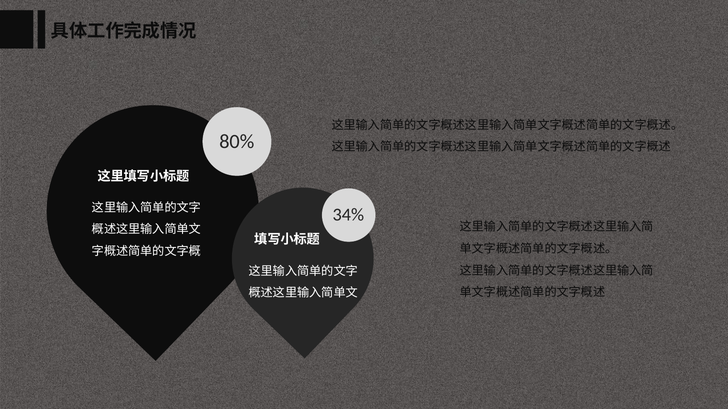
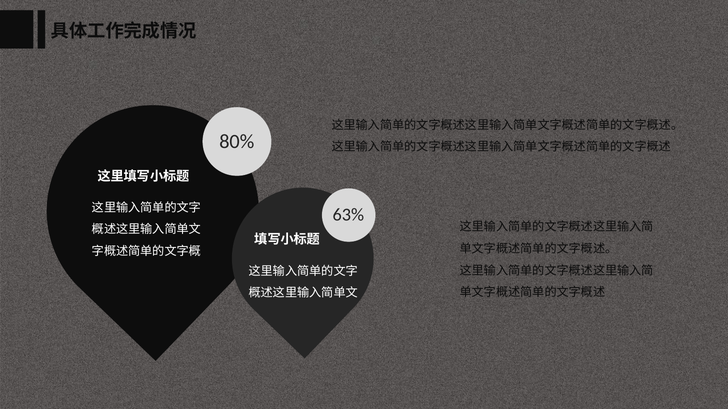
34%: 34% -> 63% (348, 215)
